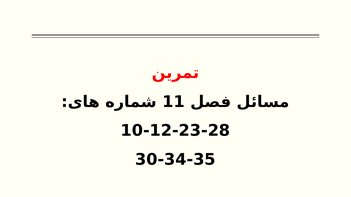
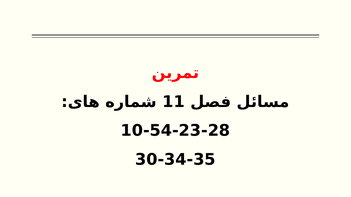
10-12-23-28: 10-12-23-28 -> 10-54-23-28 (175, 131)
